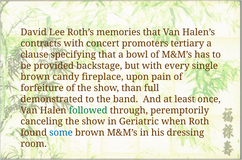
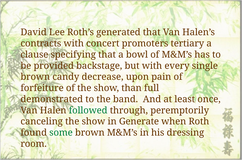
memories: memories -> generated (118, 32)
fireplace: fireplace -> decrease (103, 77)
Geriatric: Geriatric -> Generate (139, 122)
some colour: blue -> green (61, 133)
